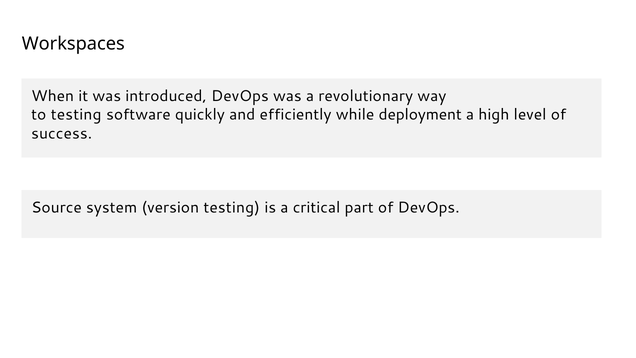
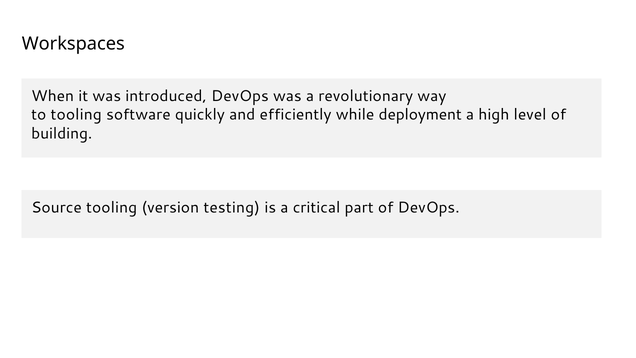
to testing: testing -> tooling (76, 115)
success: success -> building (62, 133)
Source system: system -> tooling (112, 207)
